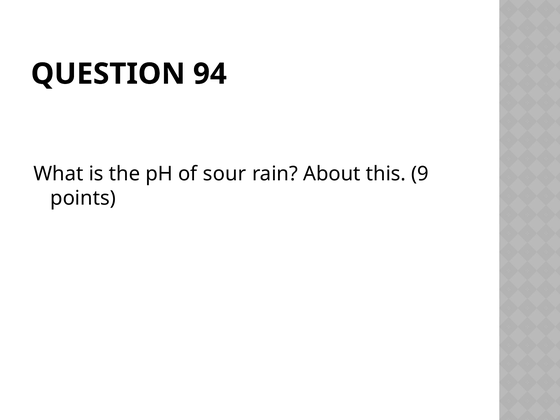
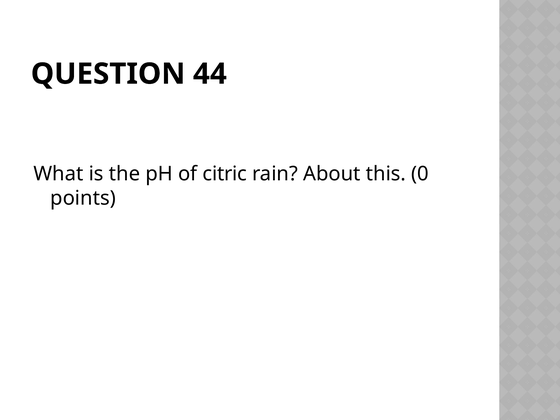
94: 94 -> 44 (210, 74)
sour: sour -> citric (225, 174)
9: 9 -> 0 (420, 174)
